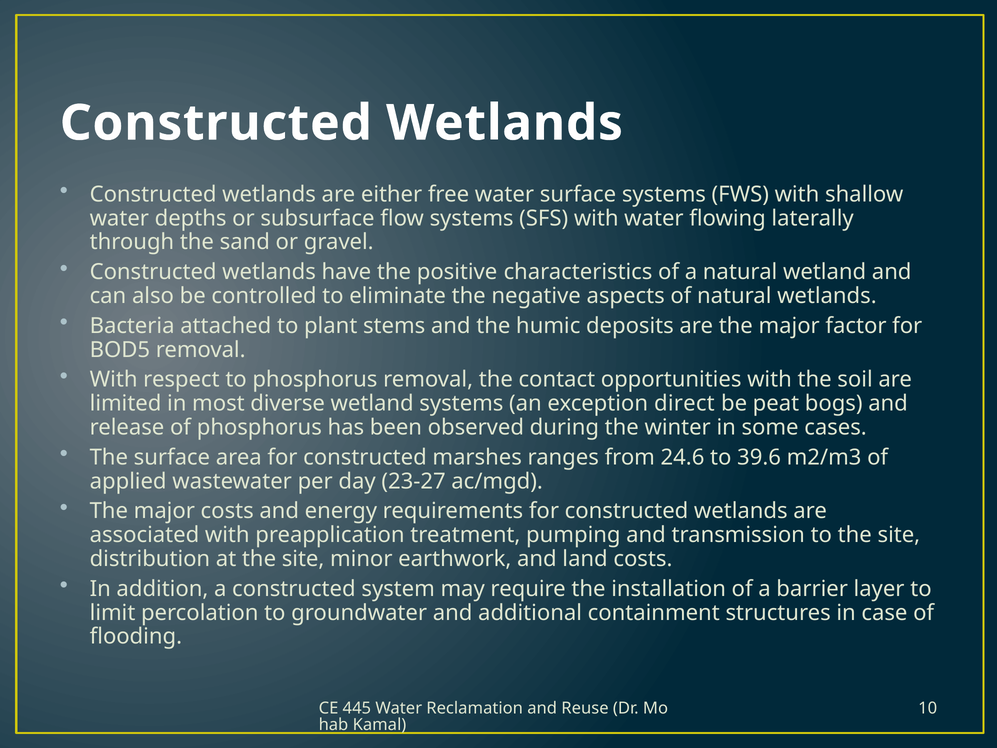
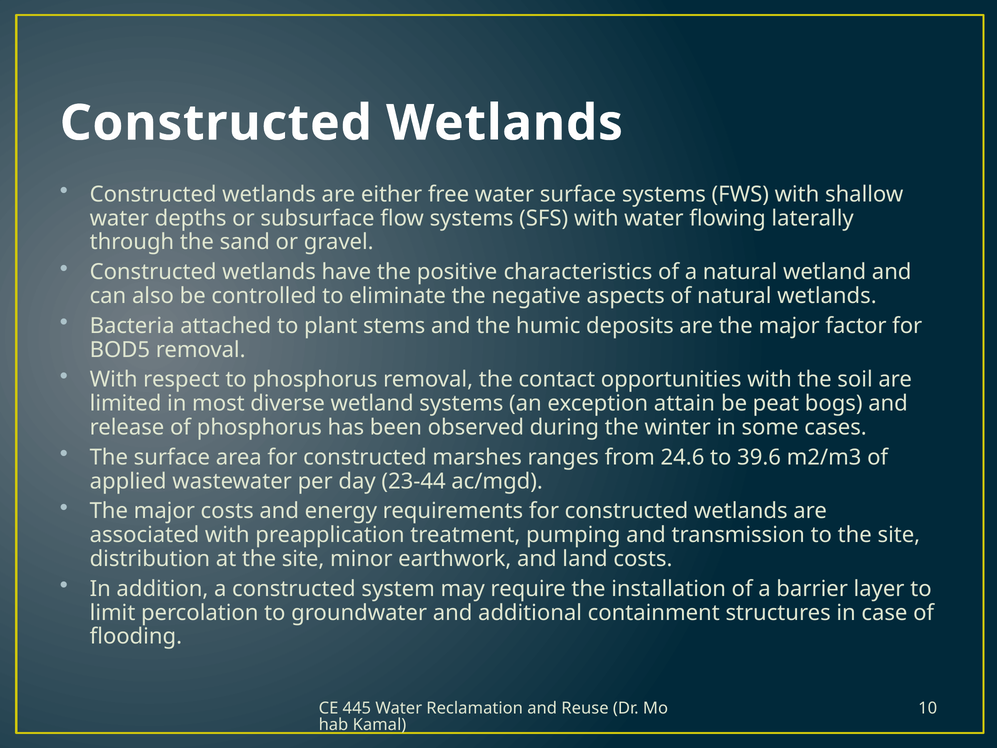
direct: direct -> attain (684, 403)
23-27: 23-27 -> 23-44 (414, 481)
